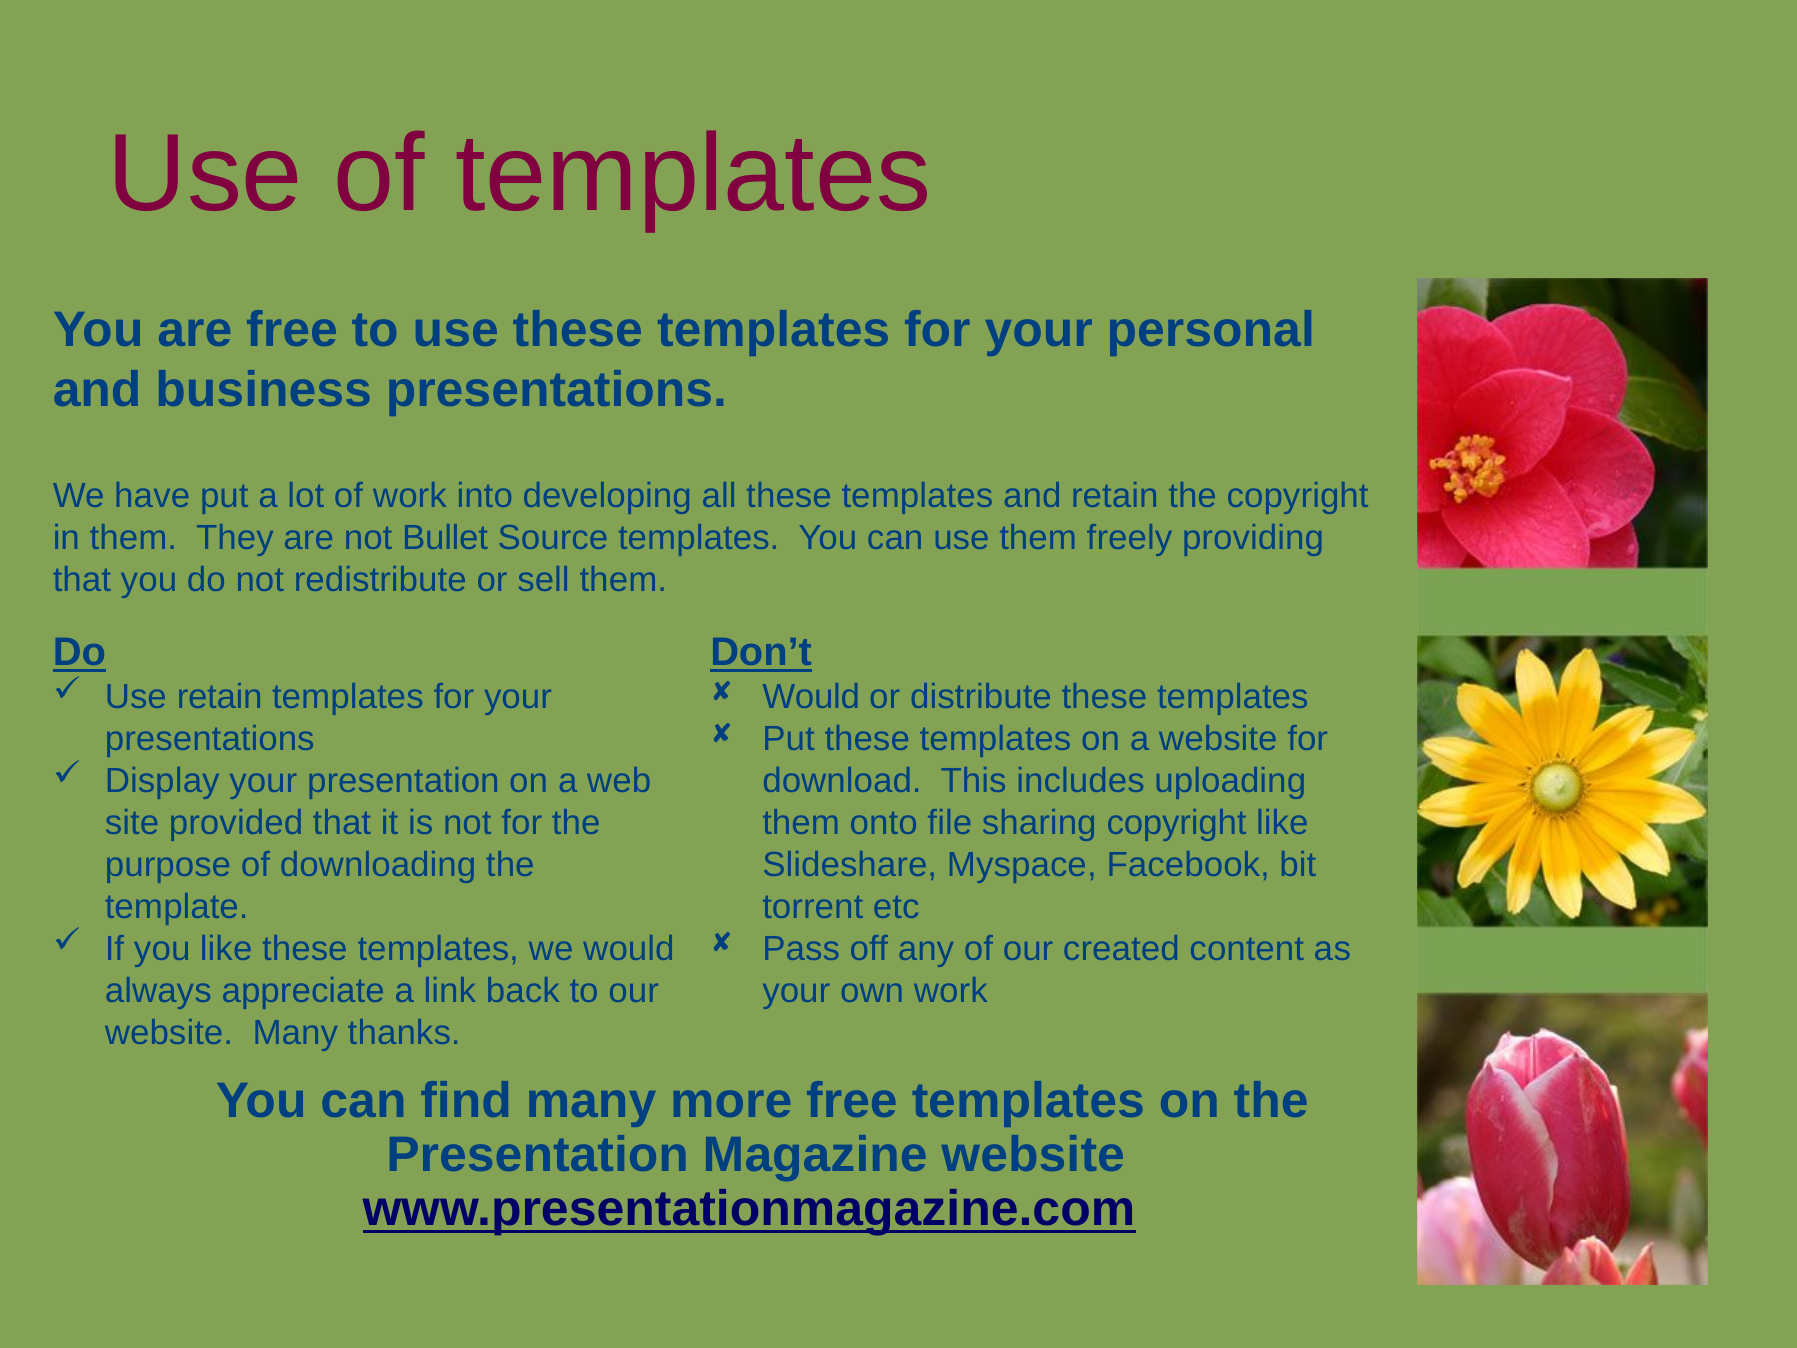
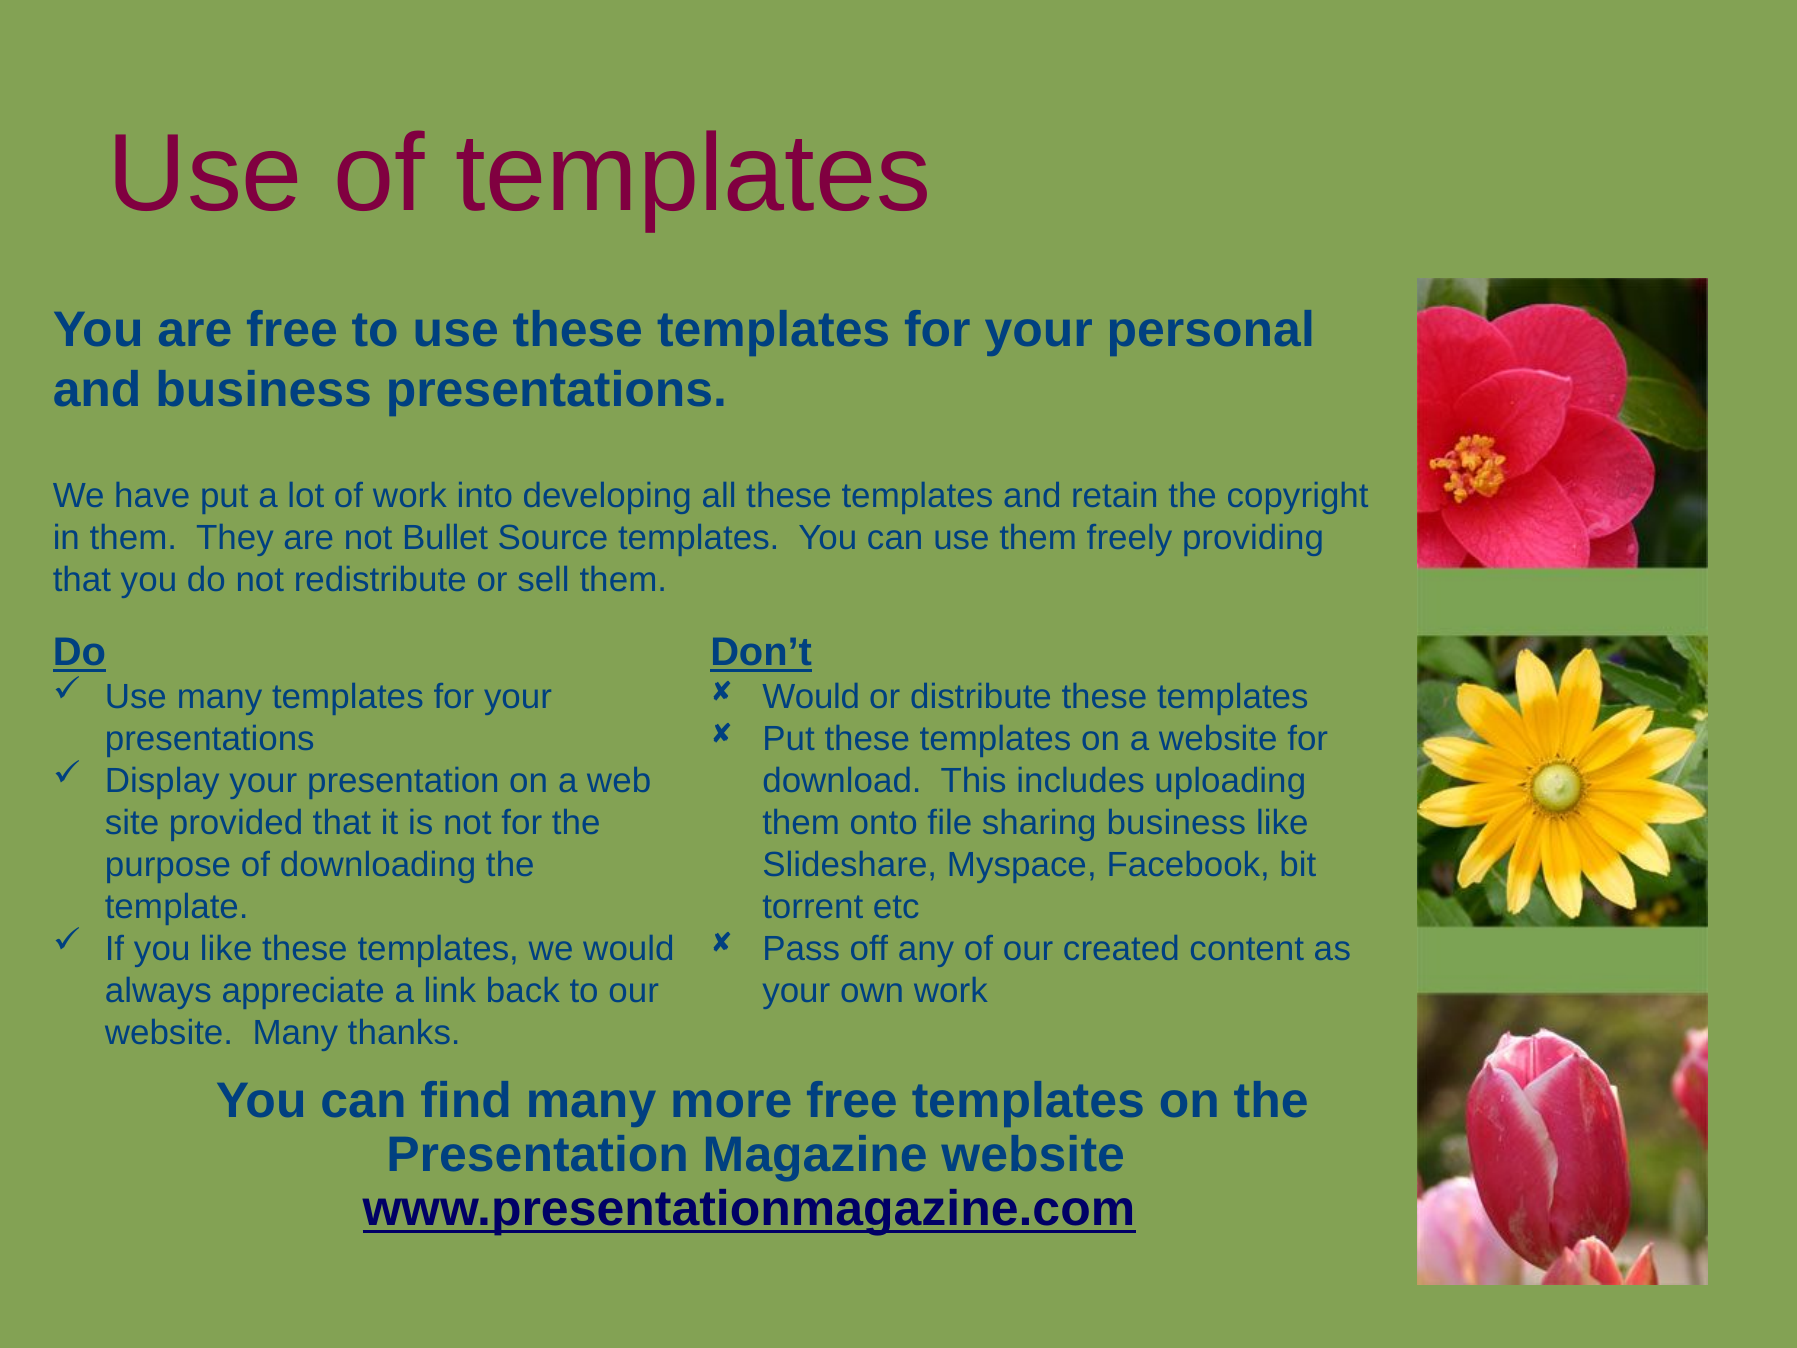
Use retain: retain -> many (220, 697)
sharing copyright: copyright -> business (1176, 823)
